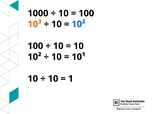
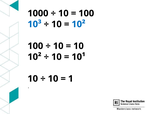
10³ colour: orange -> blue (34, 24)
